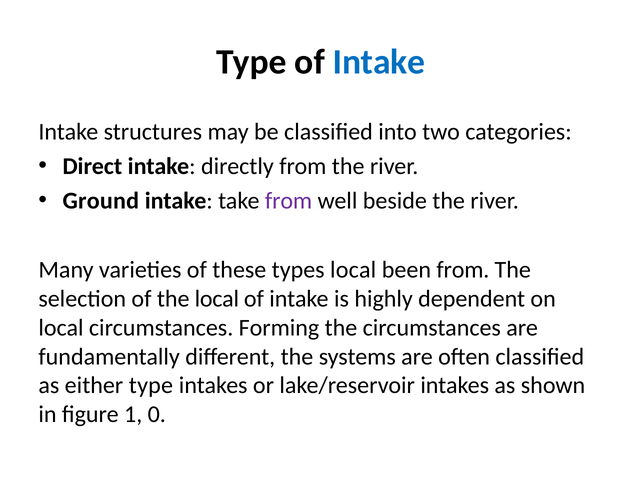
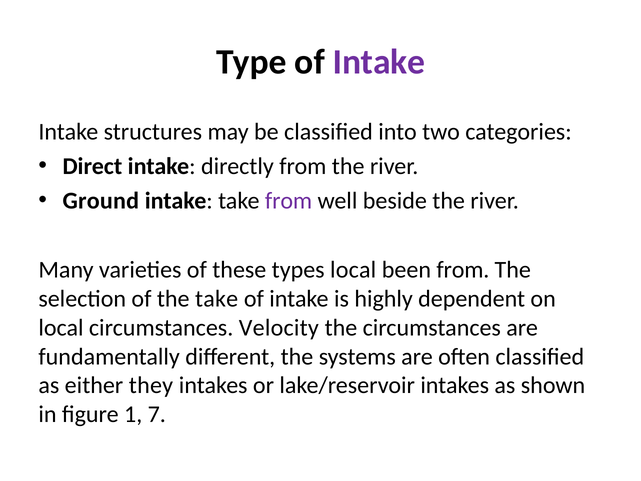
Intake colour: blue -> purple (379, 62)
the local: local -> take (217, 299)
Forming: Forming -> Velocity (279, 328)
either type: type -> they (151, 385)
0: 0 -> 7 (157, 414)
